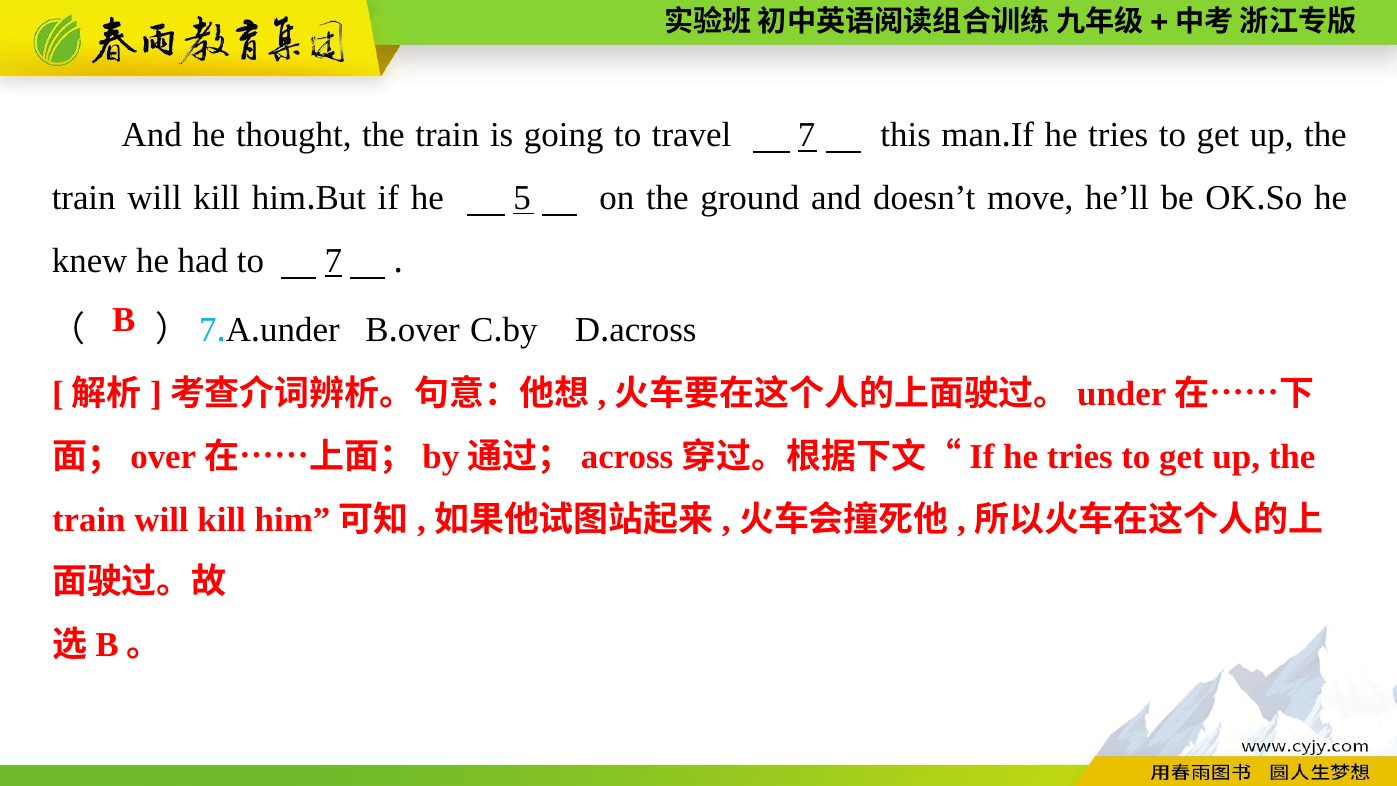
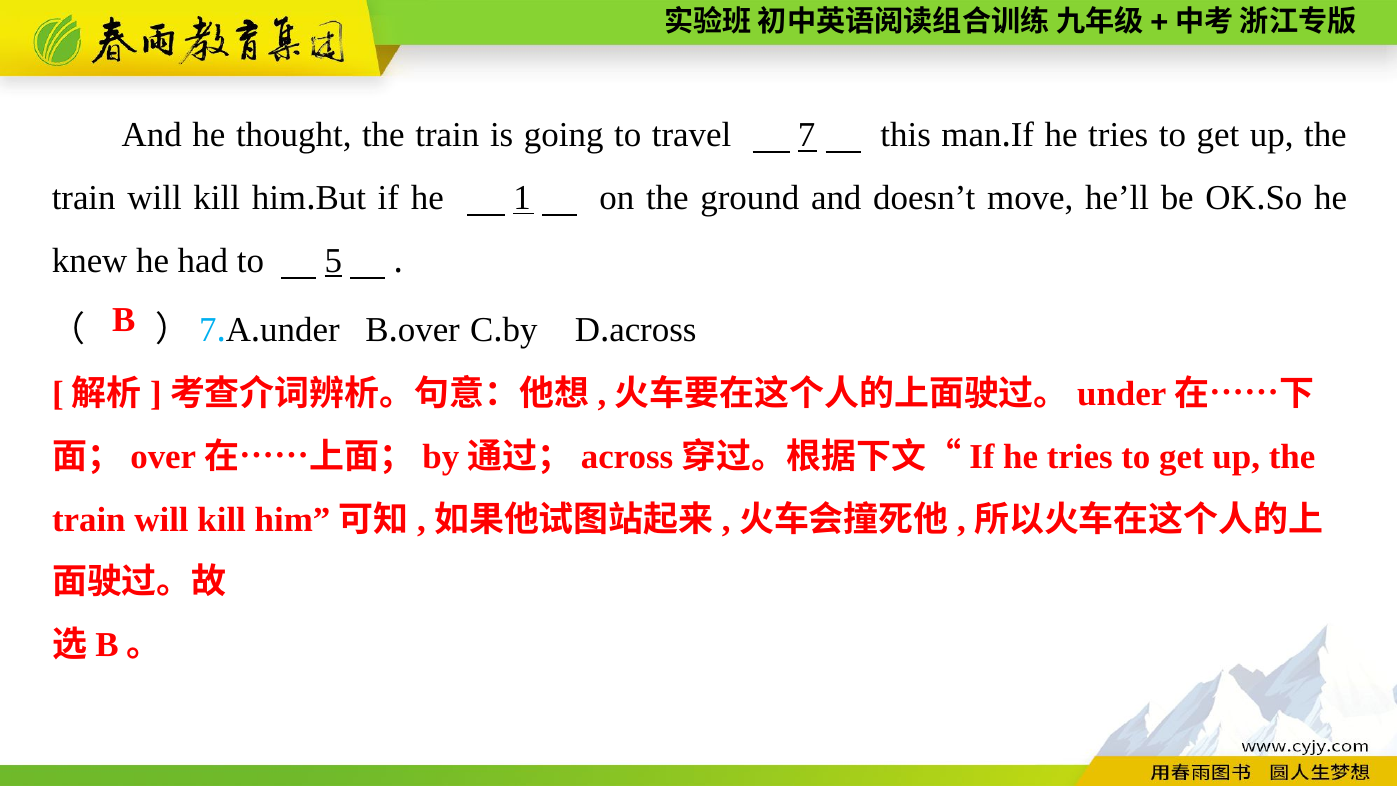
5: 5 -> 1 (522, 198)
to 7: 7 -> 5 (333, 261)
